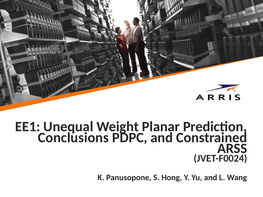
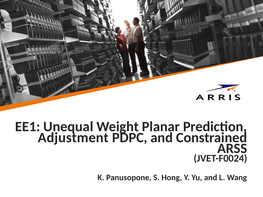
Conclusions: Conclusions -> Adjustment (73, 138)
